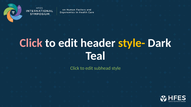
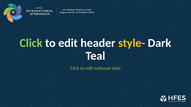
Click colour: pink -> light green (31, 43)
